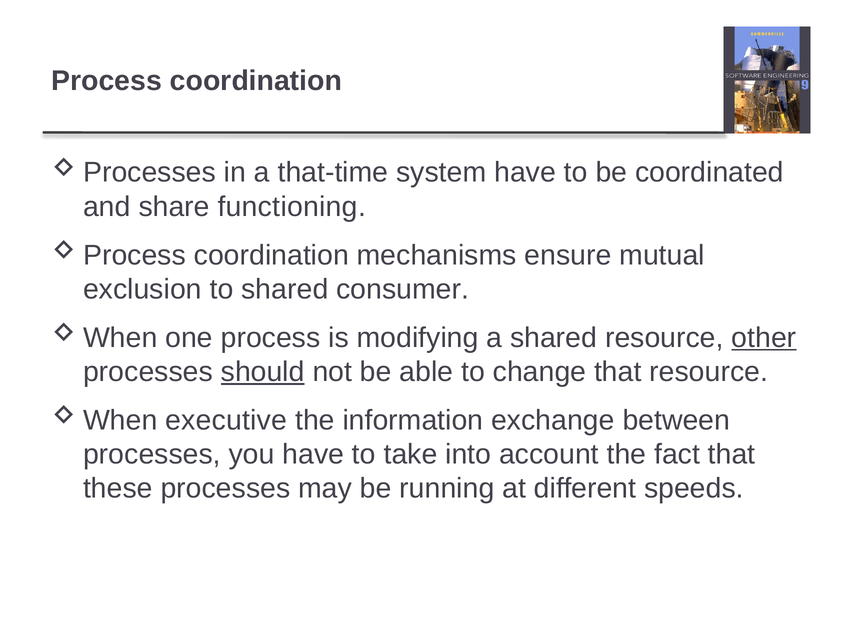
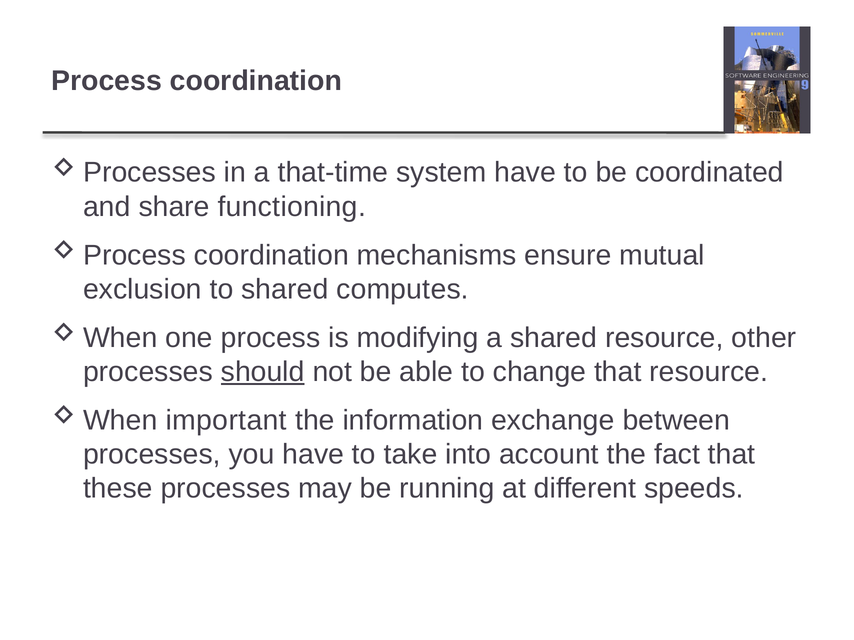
consumer: consumer -> computes (402, 289)
other underline: present -> none (764, 338)
executive: executive -> important (226, 420)
